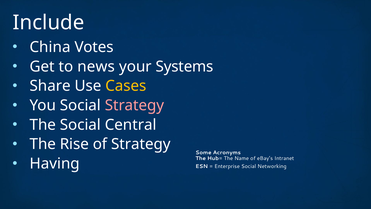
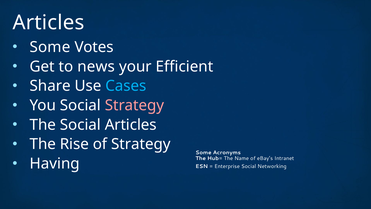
Include: Include -> Articles (48, 22)
China: China -> Some (50, 47)
Systems: Systems -> Efficient (184, 66)
Cases colour: yellow -> light blue (126, 86)
Social Central: Central -> Articles (131, 125)
